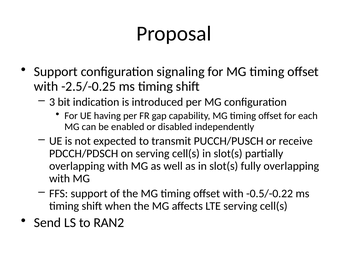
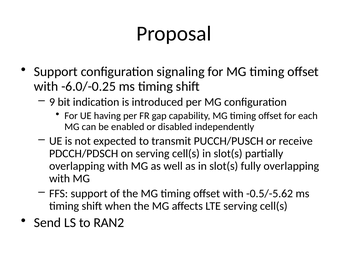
-2.5/-0.25: -2.5/-0.25 -> -6.0/-0.25 (89, 86)
3: 3 -> 9 (52, 102)
-0.5/-0.22: -0.5/-0.22 -> -0.5/-5.62 (270, 194)
